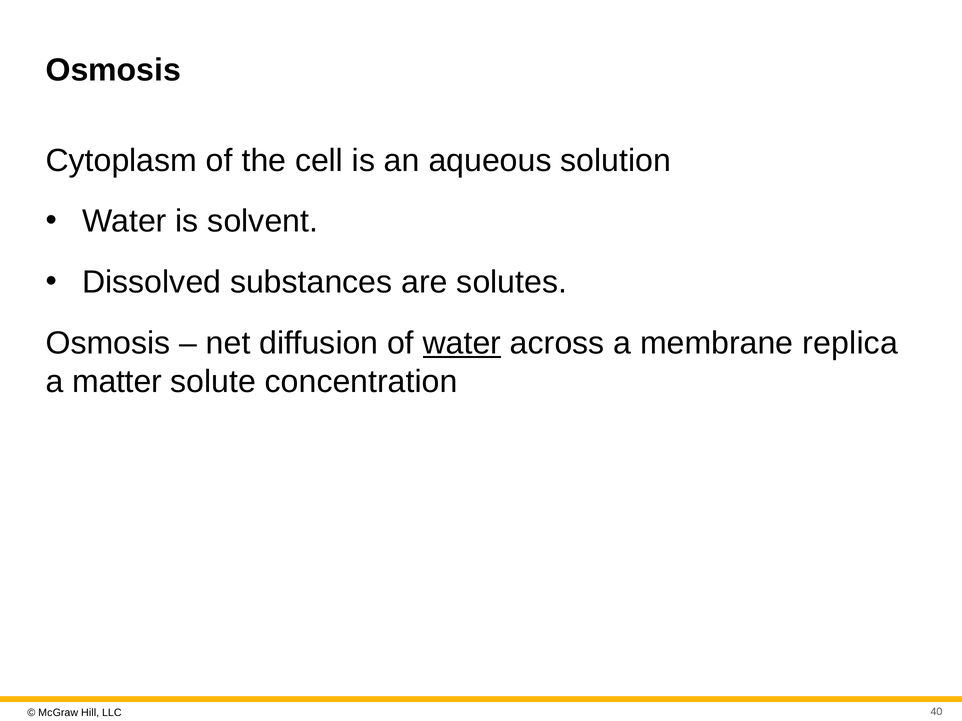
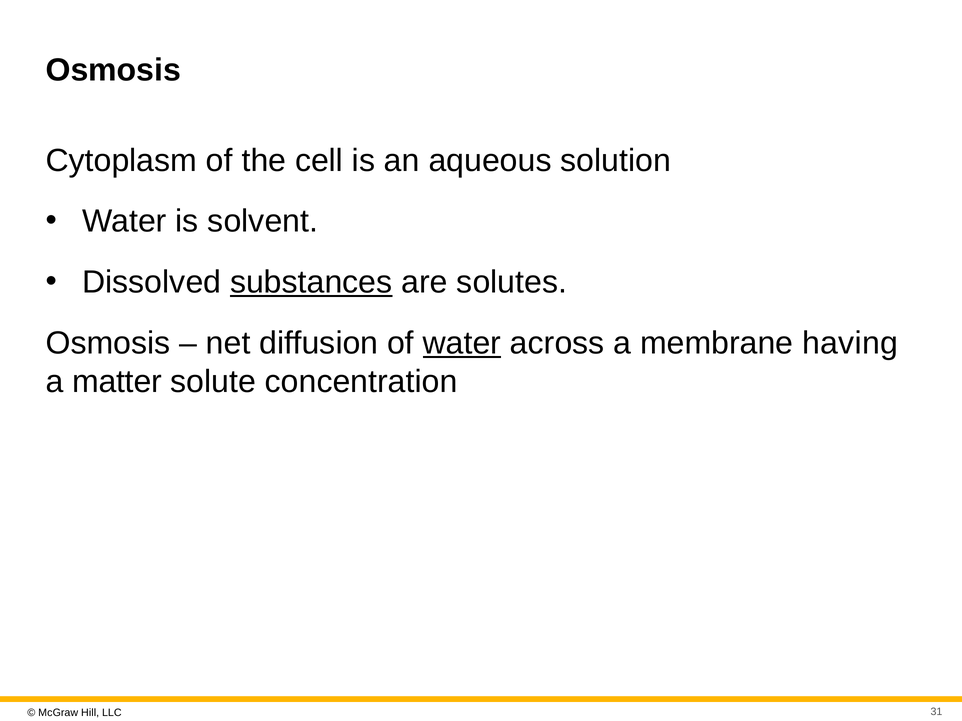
substances underline: none -> present (311, 282)
replica: replica -> having (850, 343)
40: 40 -> 31 (936, 712)
